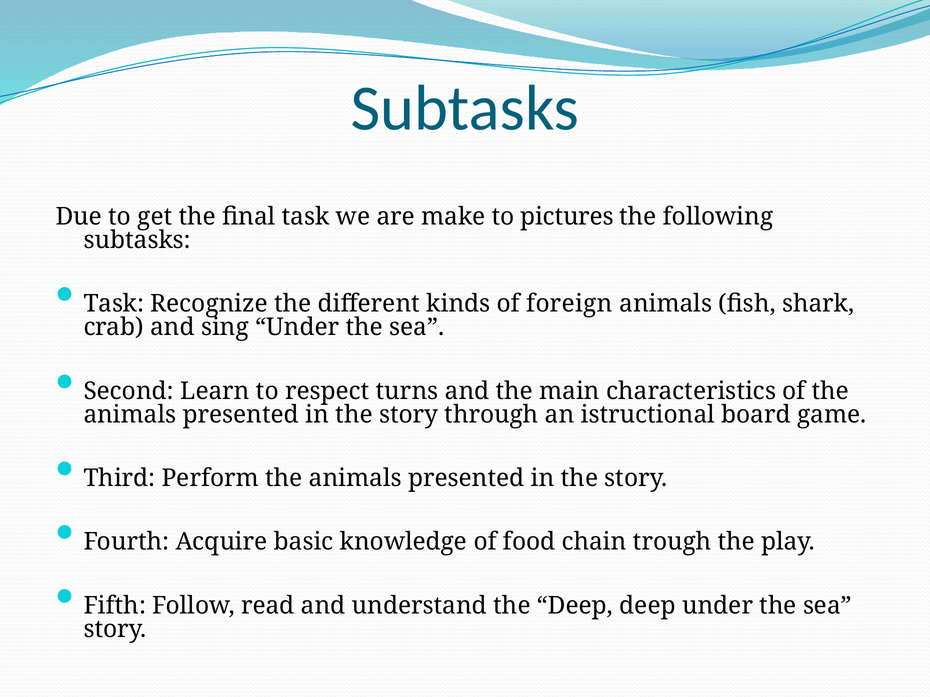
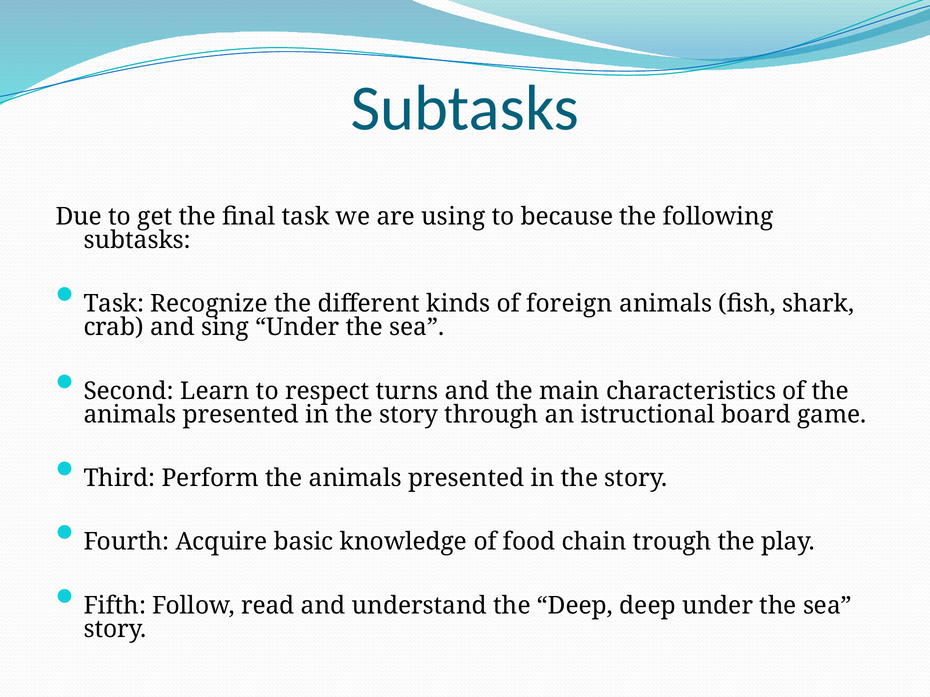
make: make -> using (453, 217)
pictures: pictures -> because (567, 217)
